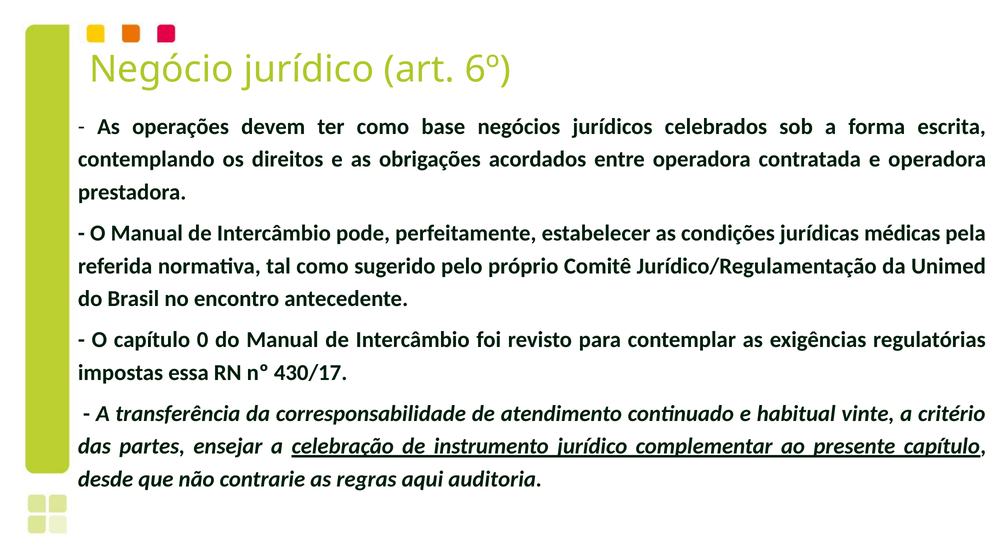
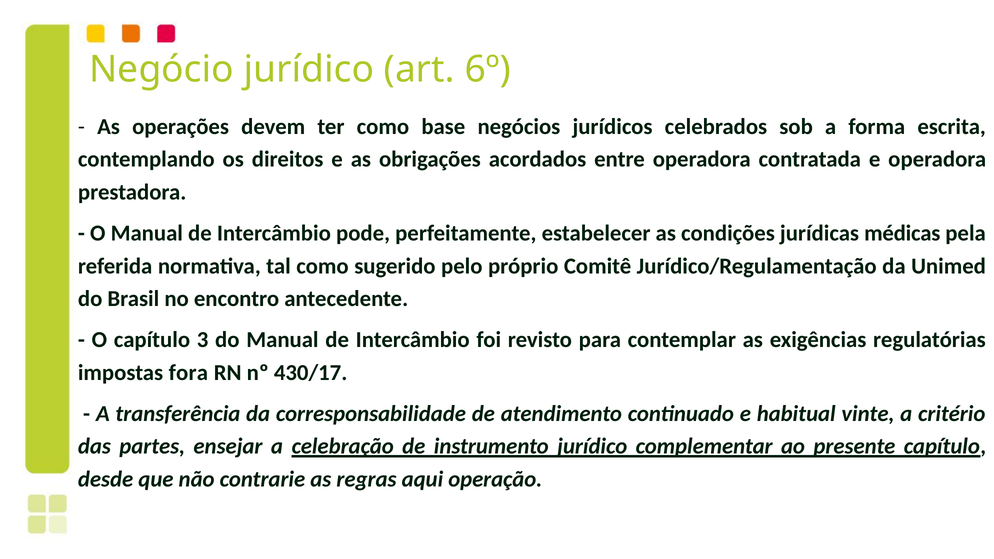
0: 0 -> 3 (203, 340)
essa: essa -> fora (188, 373)
auditoria: auditoria -> operação (495, 479)
